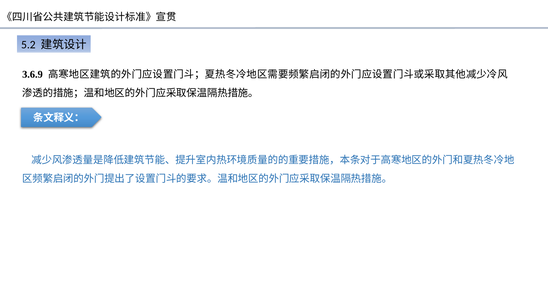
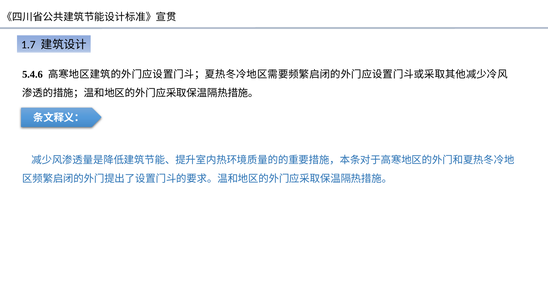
5.2: 5.2 -> 1.7 (28, 45)
3.6.9: 3.6.9 -> 5.4.6 (32, 75)
